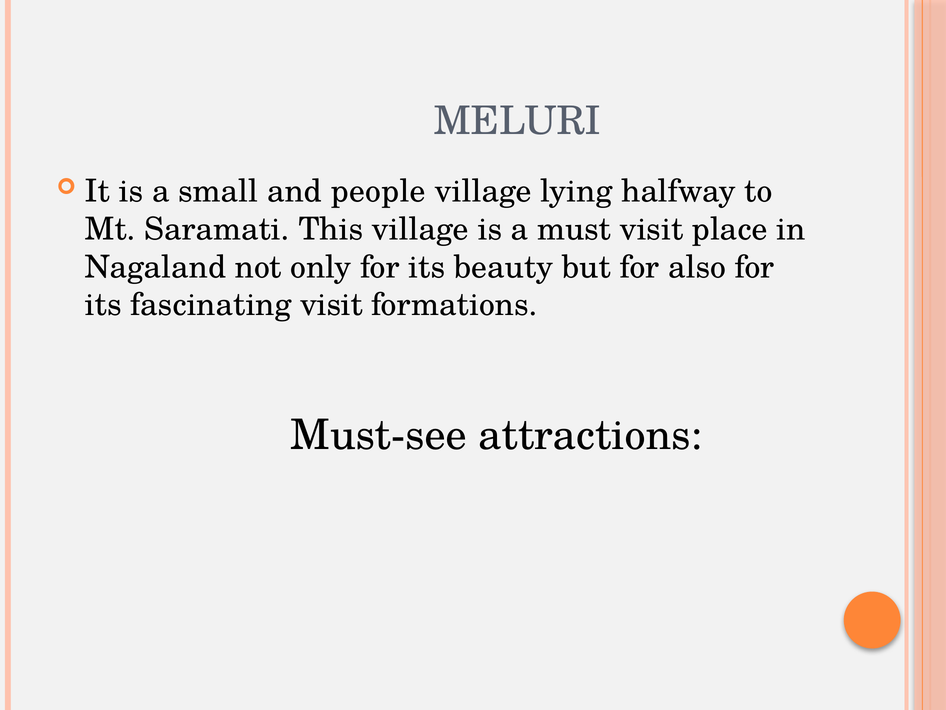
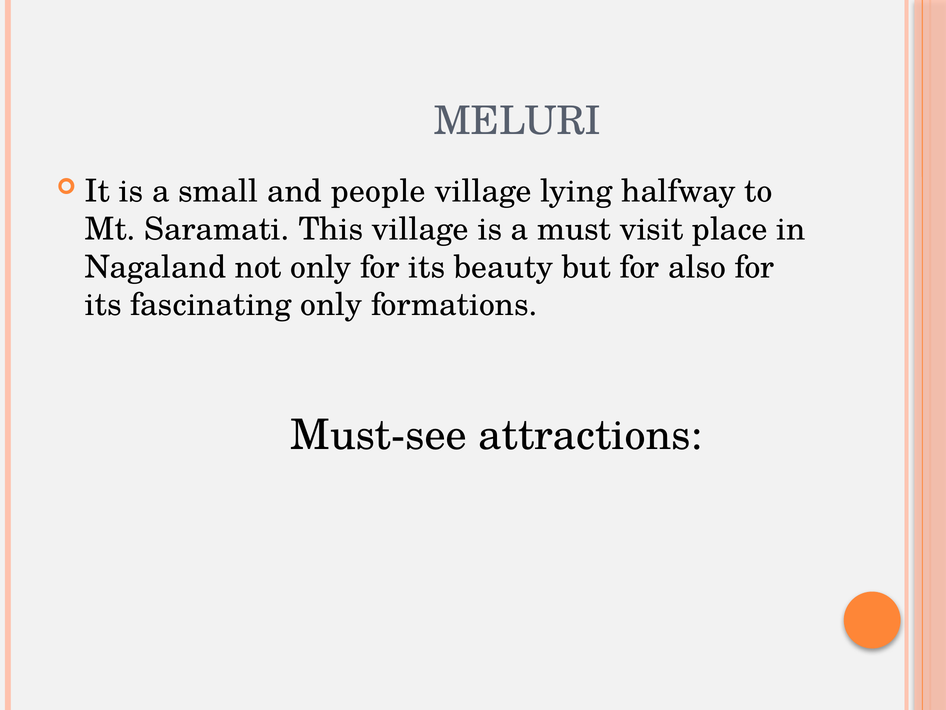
fascinating visit: visit -> only (331, 305)
